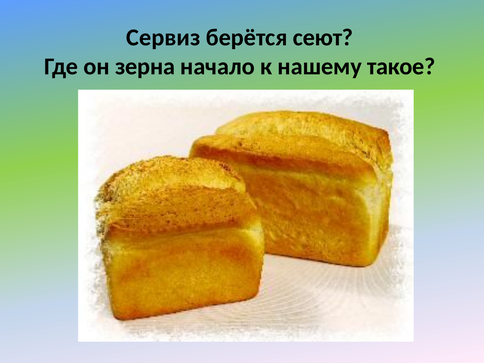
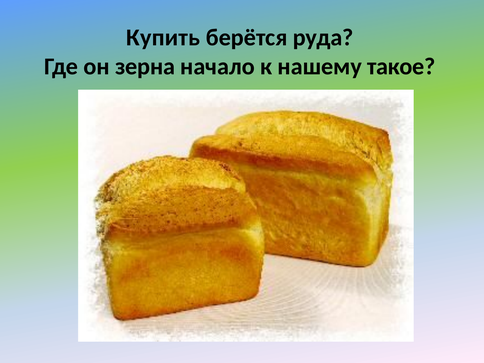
Сервиз: Сервиз -> Купить (163, 37)
сеют: сеют -> руда (323, 37)
